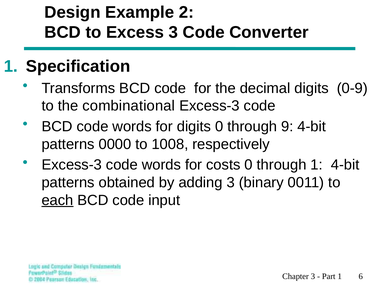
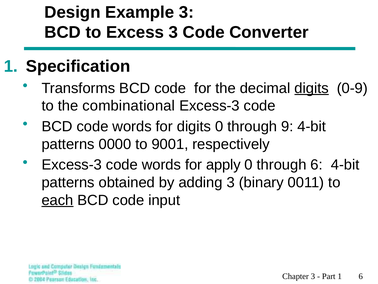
Example 2: 2 -> 3 (186, 12)
digits underline: none -> present (312, 88)
1008: 1008 -> 9001 (170, 144)
costs: costs -> apply (223, 165)
through 1: 1 -> 6 (317, 165)
